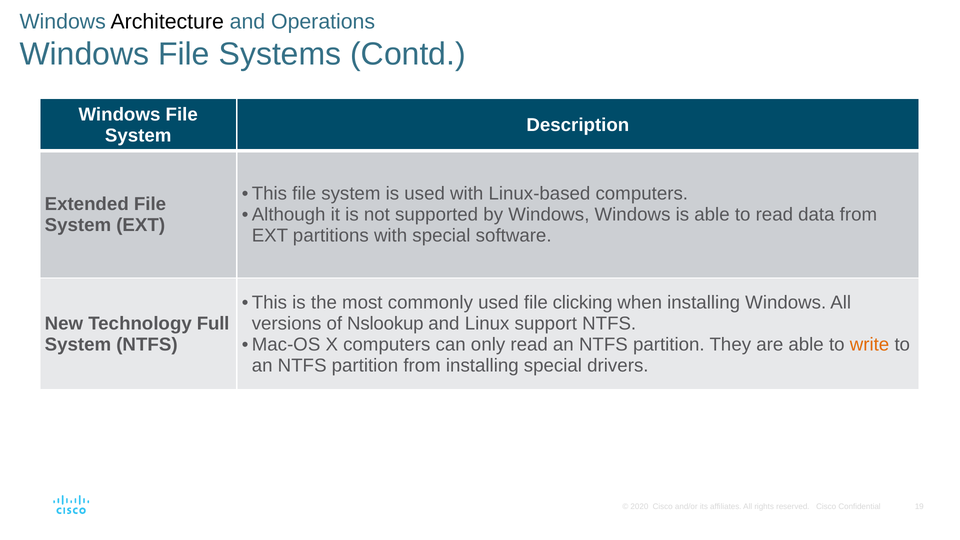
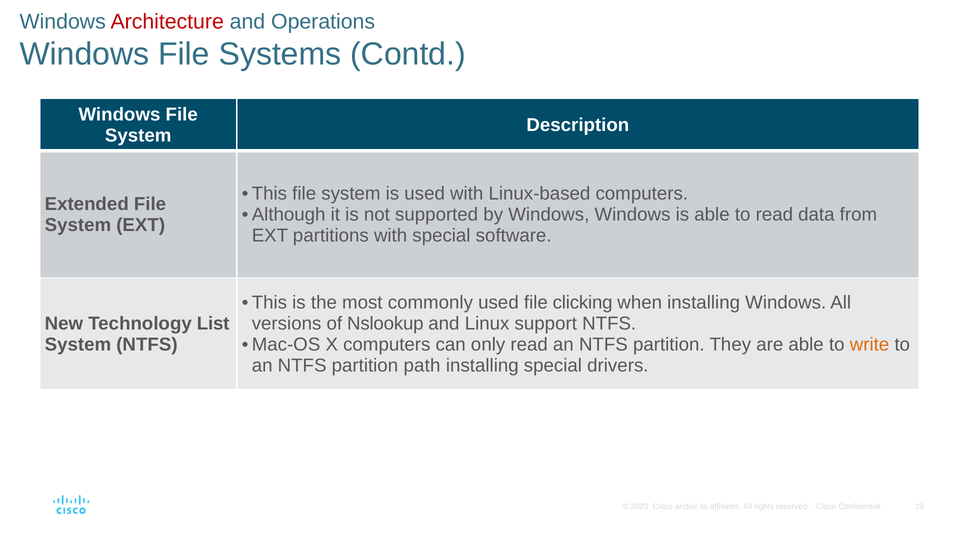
Architecture colour: black -> red (167, 22)
Full: Full -> List (213, 324)
partition from: from -> path (422, 366)
